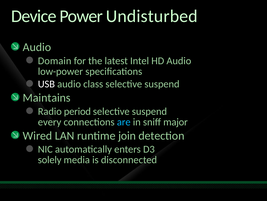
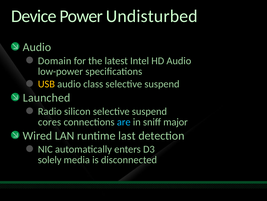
USB colour: white -> yellow (46, 84)
Maintains: Maintains -> Launched (47, 98)
period: period -> silicon (77, 111)
every: every -> cores (50, 122)
join: join -> last (127, 135)
